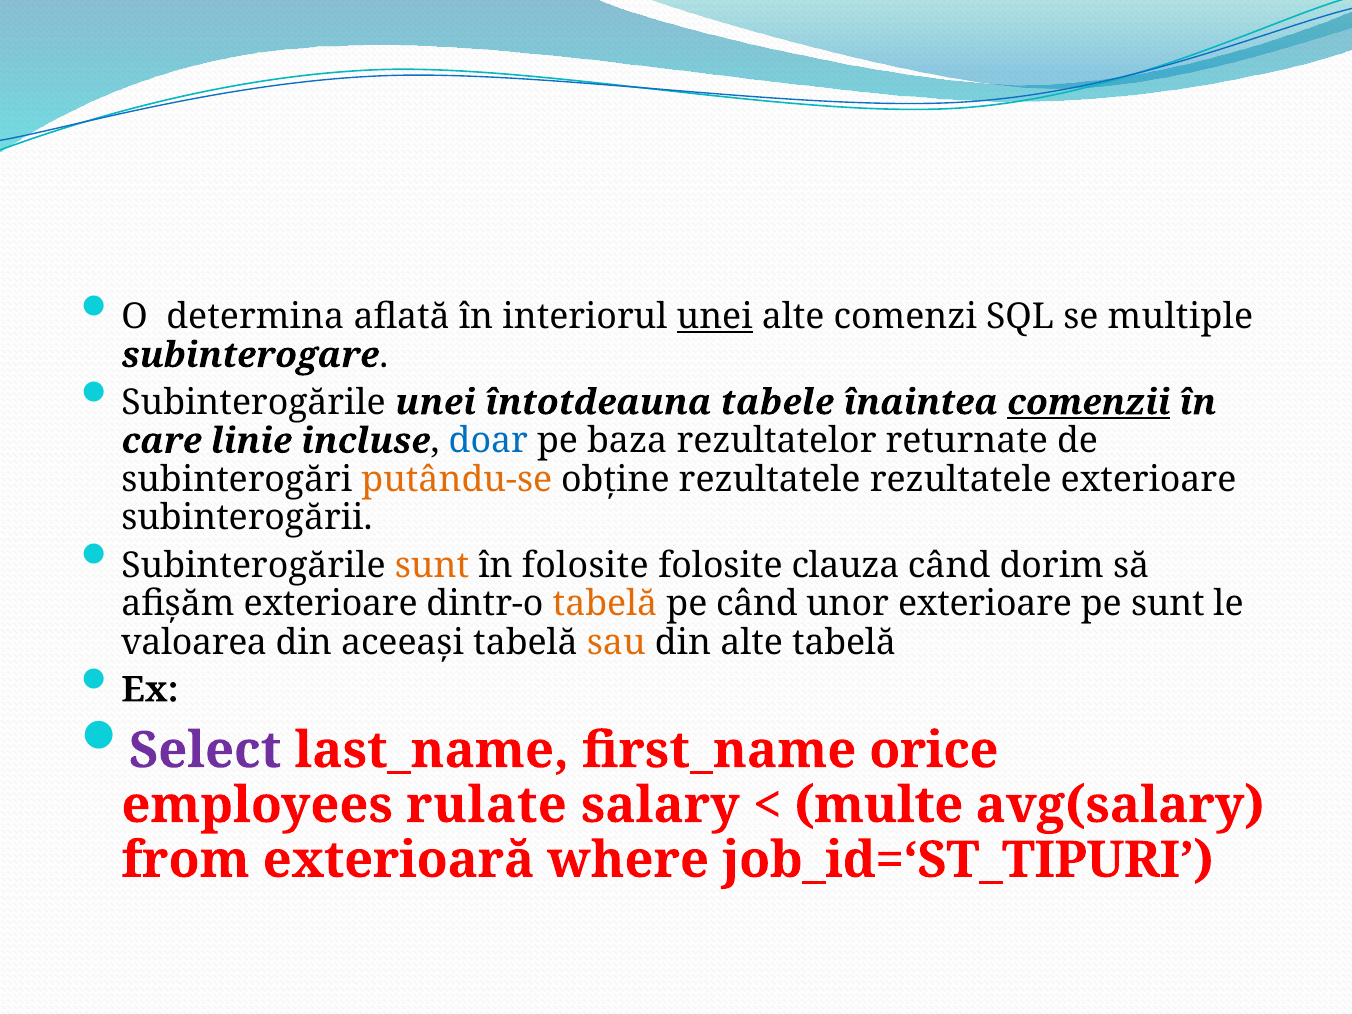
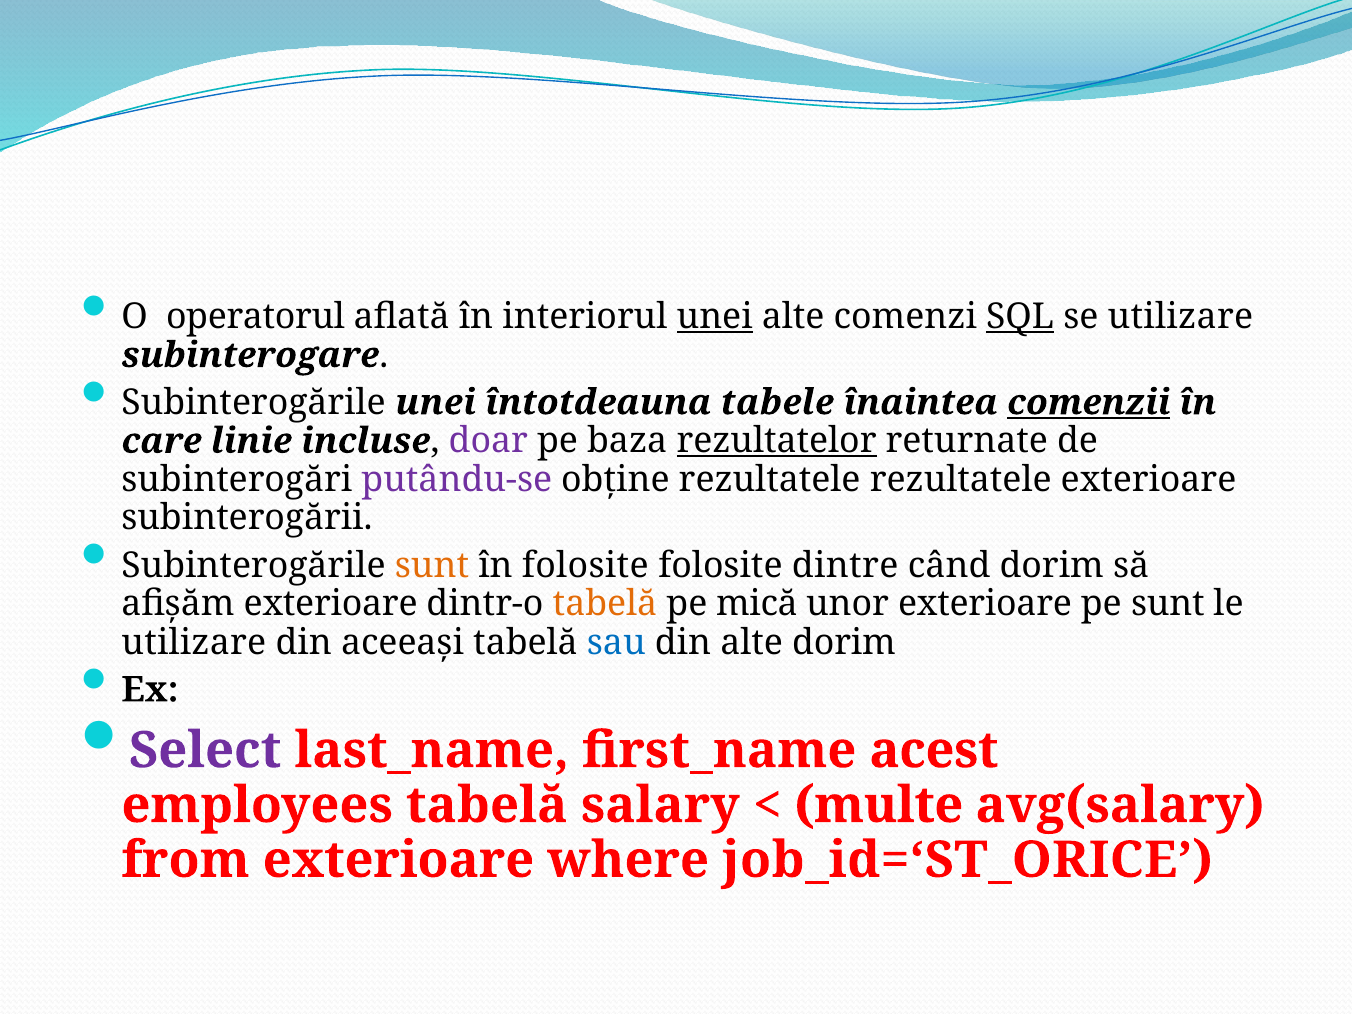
determina: determina -> operatorul (255, 317)
SQL underline: none -> present (1020, 317)
se multiple: multiple -> utilizare (1180, 317)
doar colour: blue -> purple (488, 441)
rezultatelor underline: none -> present (777, 441)
putându-se colour: orange -> purple (457, 480)
clauza: clauza -> dintre (845, 565)
pe când: când -> mică (757, 604)
valoarea: valoarea -> utilizare (194, 642)
sau colour: orange -> blue (616, 642)
alte tabelă: tabelă -> dorim (844, 642)
orice: orice -> acest (934, 750)
employees rulate: rulate -> tabelă (487, 805)
from exterioară: exterioară -> exterioare (398, 860)
job_id=‘ST_TIPURI: job_id=‘ST_TIPURI -> job_id=‘ST_ORICE (967, 860)
